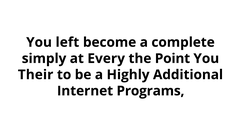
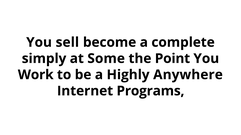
left: left -> sell (67, 42)
Every: Every -> Some (106, 59)
Their: Their -> Work (36, 75)
Additional: Additional -> Anywhere (188, 75)
